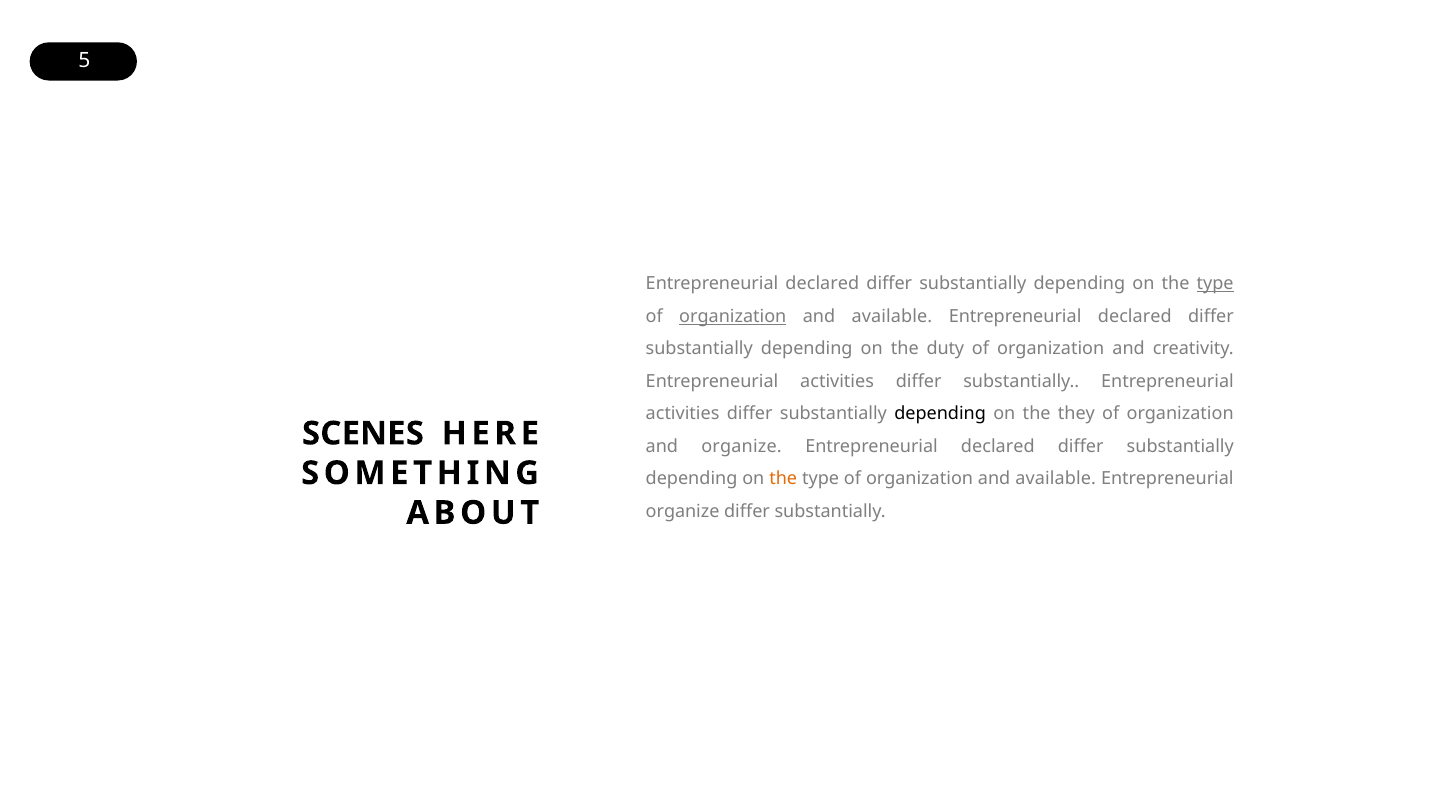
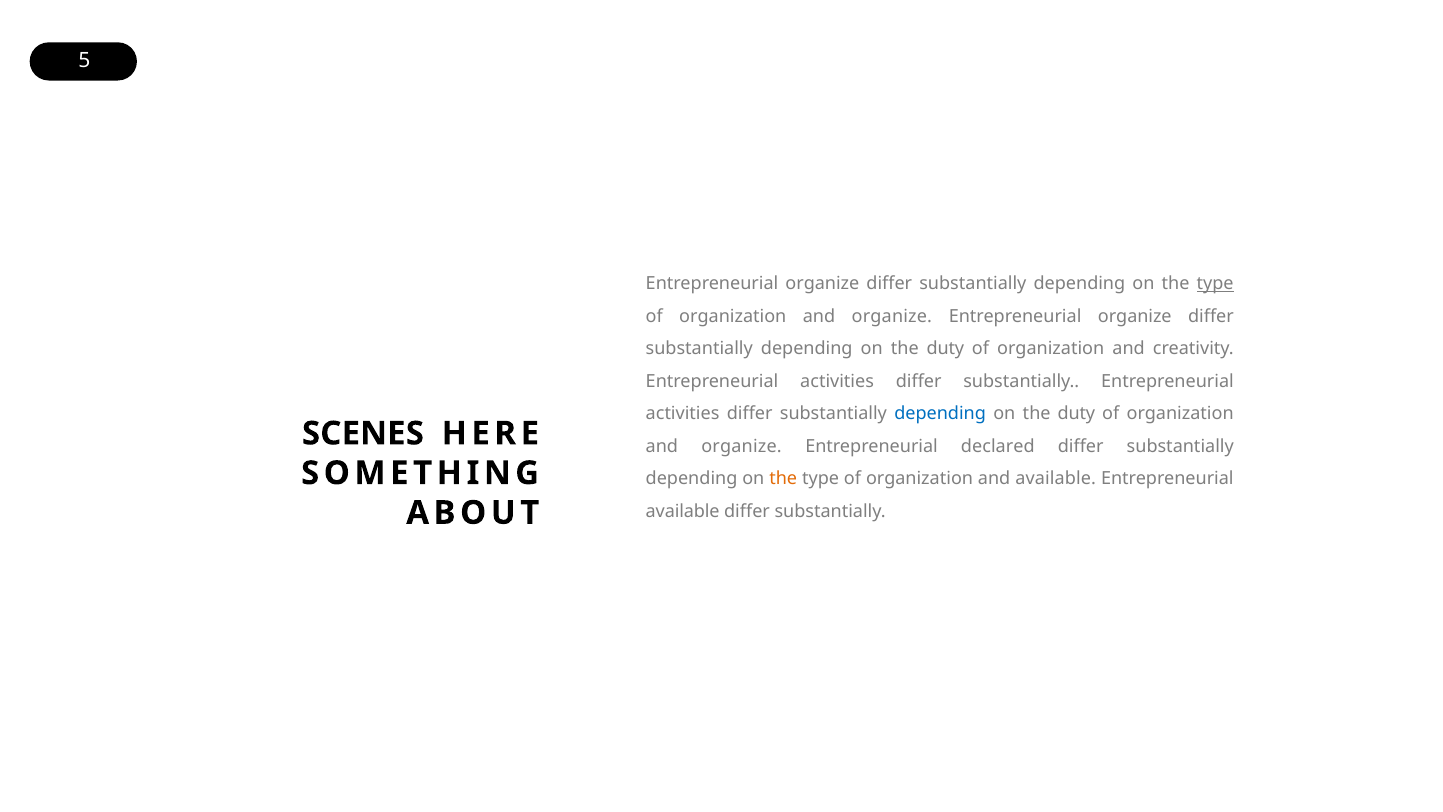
declared: declared -> organize (822, 284)
organization underline: present -> none (733, 316)
available: available -> organize (892, 316)
declared: declared -> organize (1135, 316)
depending colour: black -> blue (940, 414)
they: they -> duty (1076, 414)
organize: organize -> available (683, 511)
